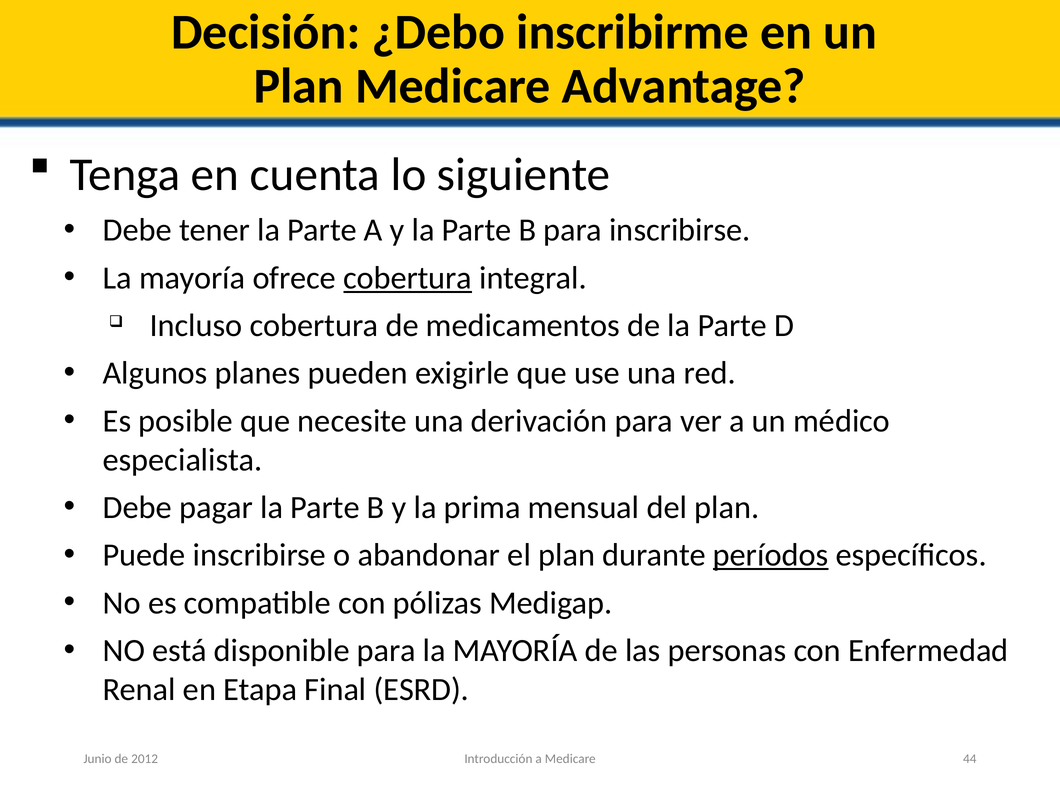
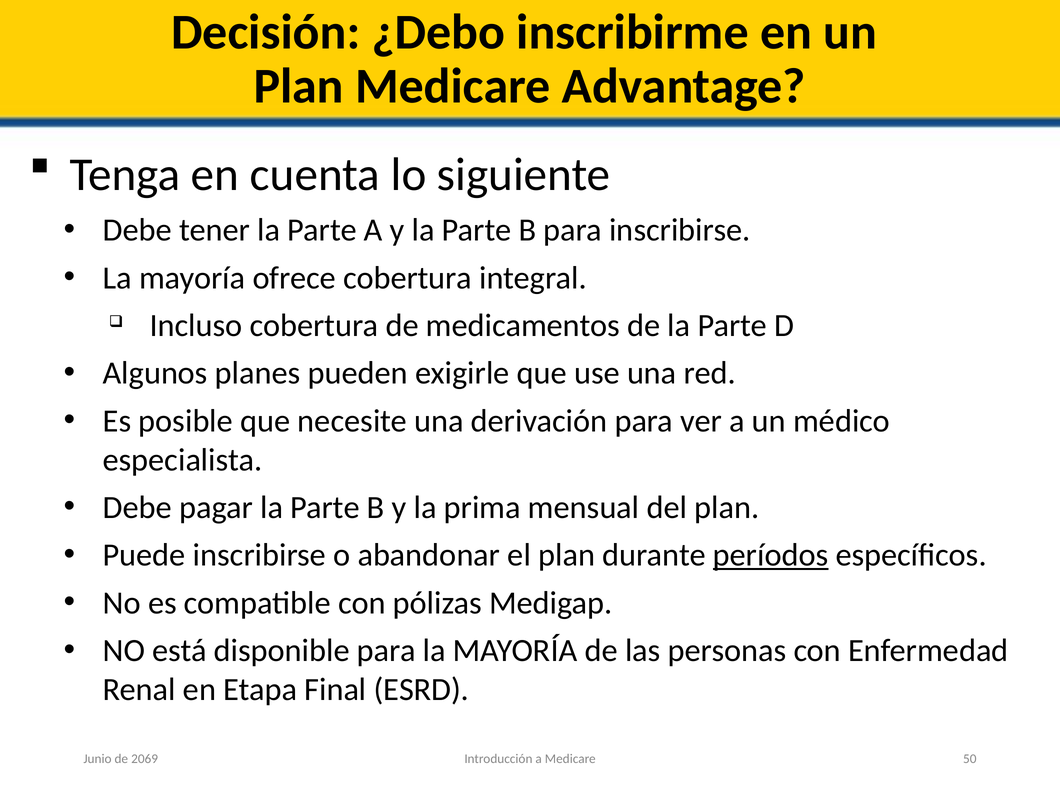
cobertura underline: present -> none (408, 278)
44: 44 -> 50 (970, 759)
2012: 2012 -> 2069 (145, 759)
